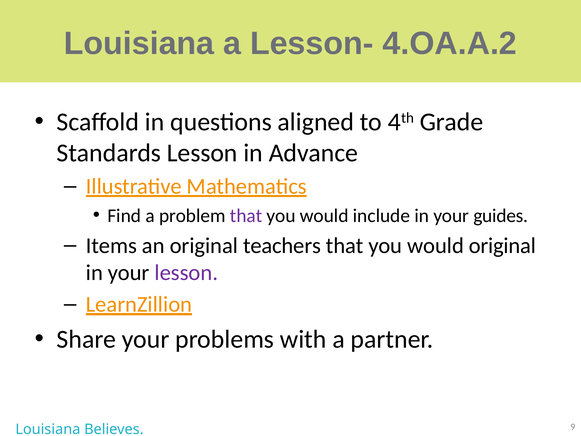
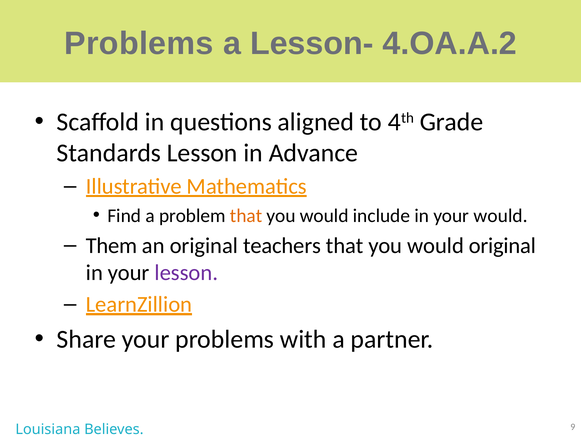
Louisiana: Louisiana -> Problems (139, 43)
that colour: purple -> orange (246, 216)
your guides: guides -> would (501, 216)
Items: Items -> Them (111, 245)
